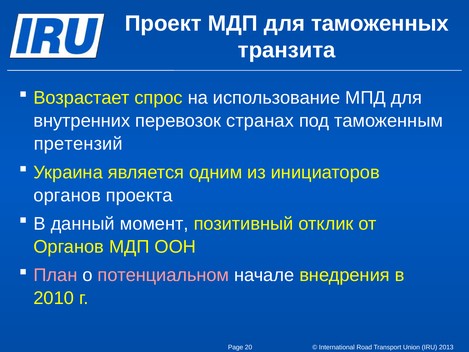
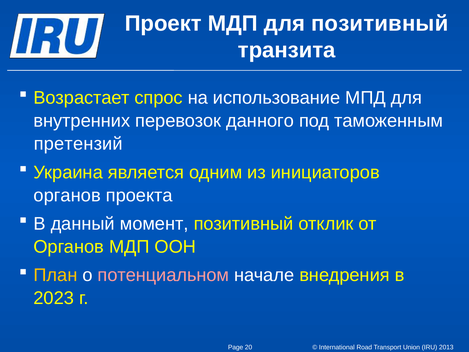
для таможенных: таможенных -> позитивный (380, 23)
странах: странах -> данного (260, 121)
План colour: pink -> yellow (55, 275)
2010: 2010 -> 2023 (54, 298)
